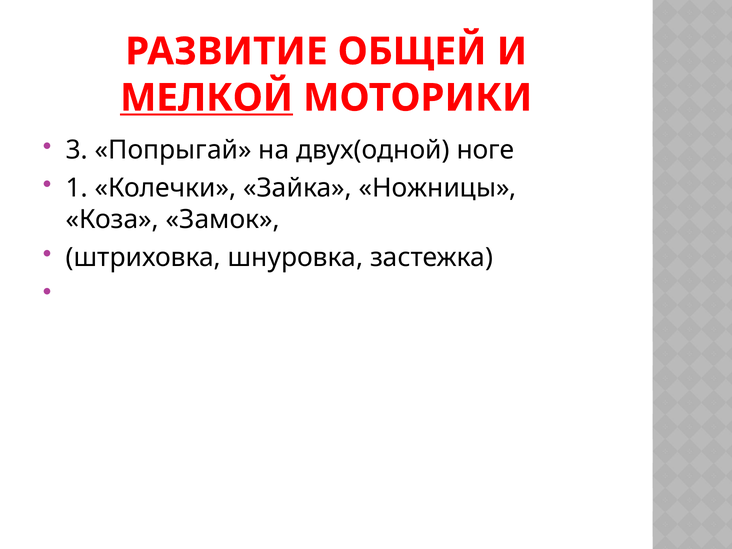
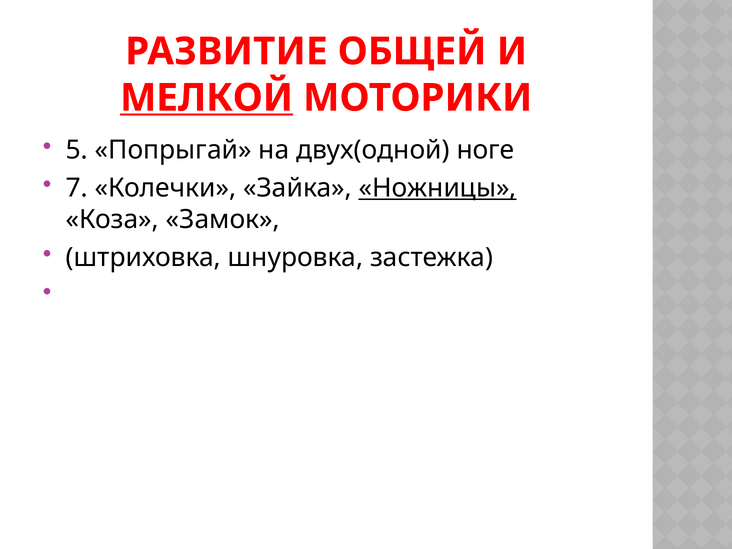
3: 3 -> 5 (77, 150)
1: 1 -> 7 (77, 188)
Ножницы underline: none -> present (438, 188)
